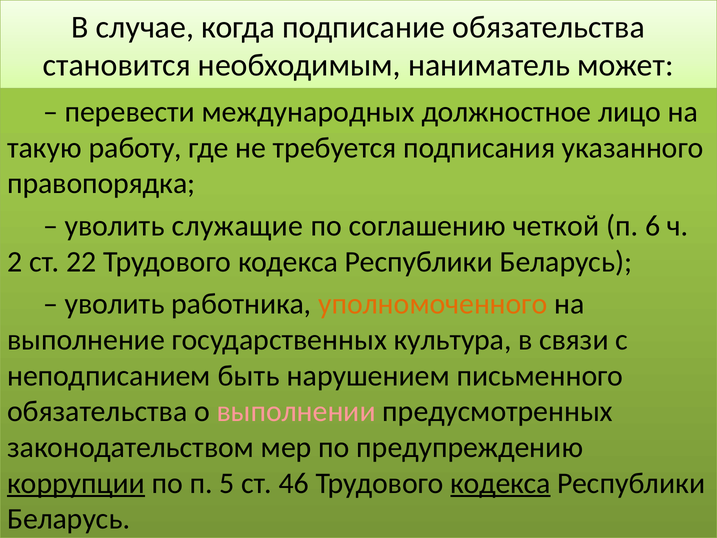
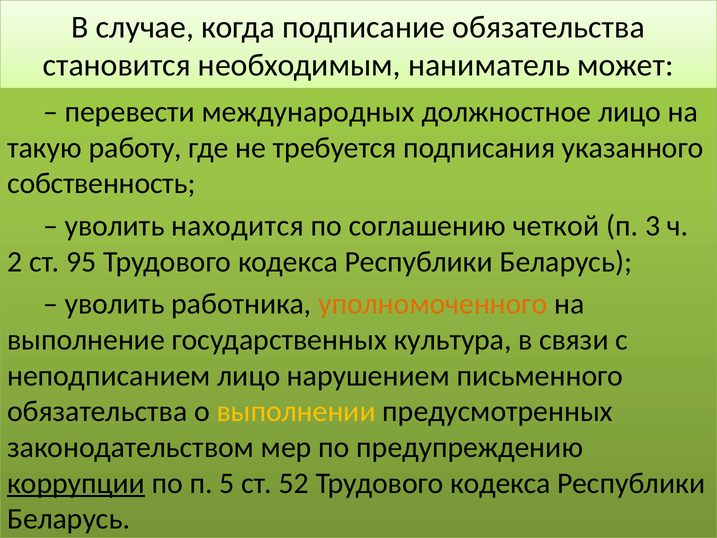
правопорядка: правопорядка -> собственность (101, 183)
служащие: служащие -> находится (237, 226)
6: 6 -> 3 (653, 226)
22: 22 -> 95 (81, 262)
неподписанием быть: быть -> лицо (249, 375)
выполнении colour: pink -> yellow (296, 411)
46: 46 -> 52 (294, 483)
кодекса underline: present -> none (501, 483)
